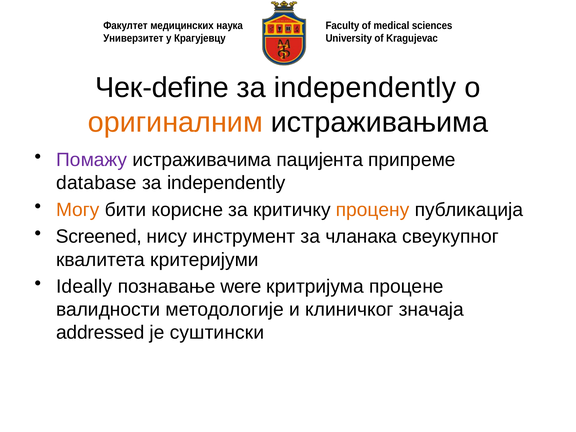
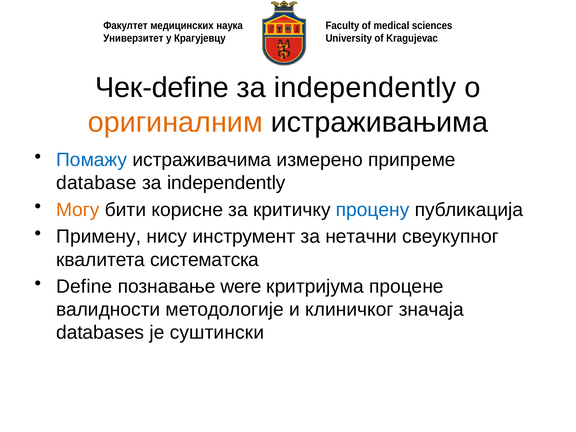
Помажу colour: purple -> blue (92, 160)
пацијента: пацијента -> измерено (320, 160)
процену colour: orange -> blue (373, 210)
Screened: Screened -> Примену (99, 237)
чланака: чланака -> нетачни (361, 237)
критеријуми: критеријуми -> систематска (205, 260)
Ideally: Ideally -> Define (84, 287)
addressed: addressed -> databases (100, 333)
